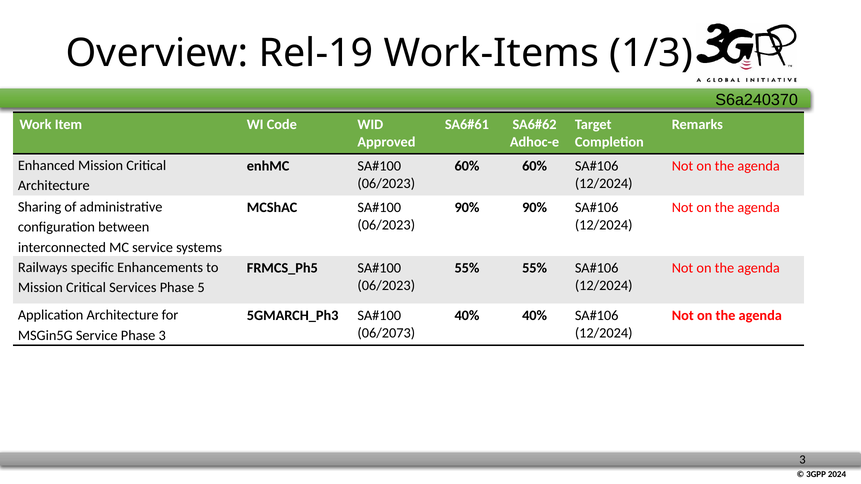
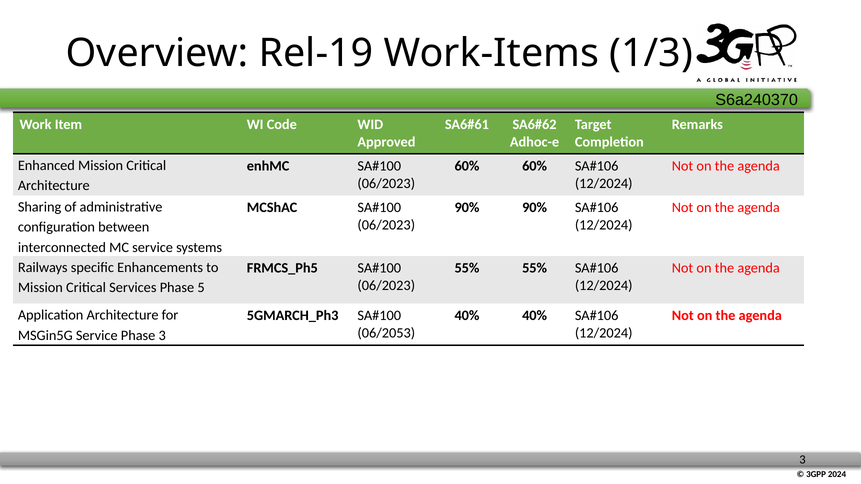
06/2073: 06/2073 -> 06/2053 (386, 333)
